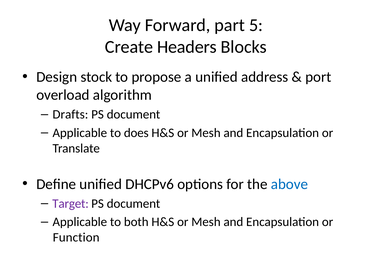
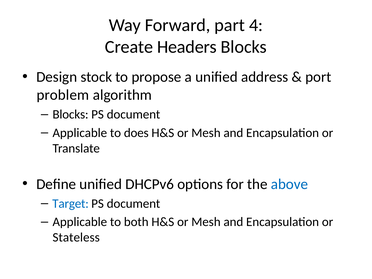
5: 5 -> 4 (256, 25)
overload: overload -> problem (63, 95)
Drafts: Drafts -> Blocks (71, 114)
Target colour: purple -> blue (71, 204)
Function: Function -> Stateless (76, 237)
